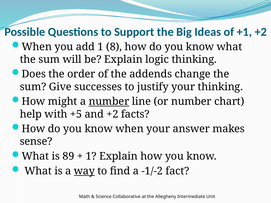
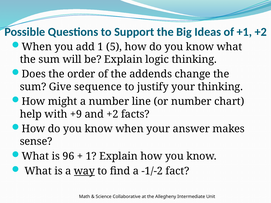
8: 8 -> 5 (114, 47)
successes: successes -> sequence (98, 87)
number underline: present -> none (109, 102)
+5: +5 -> +9 (76, 114)
89: 89 -> 96 (68, 156)
